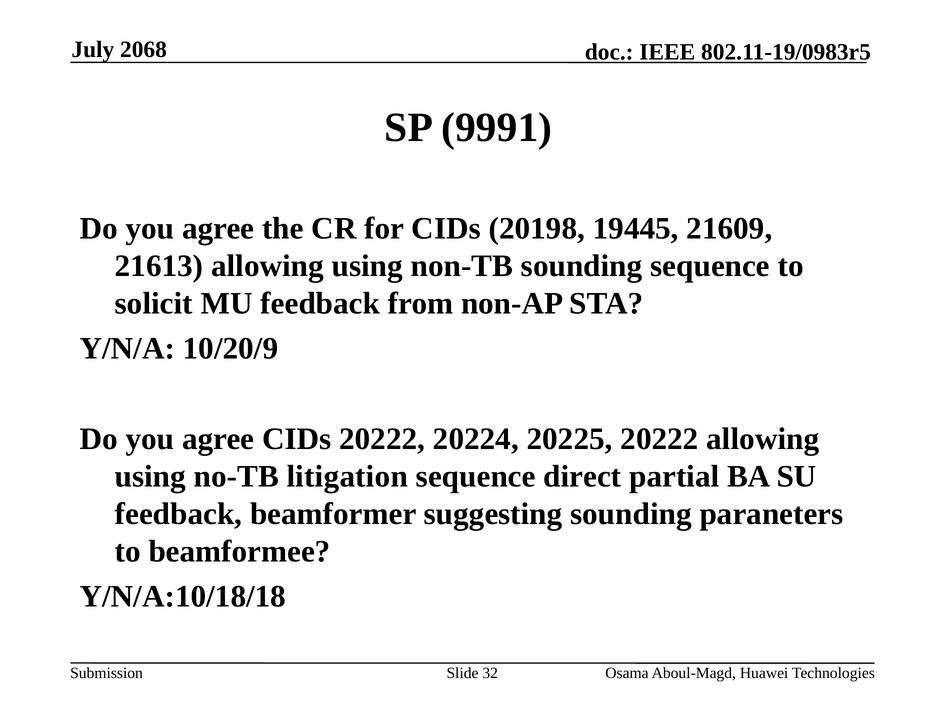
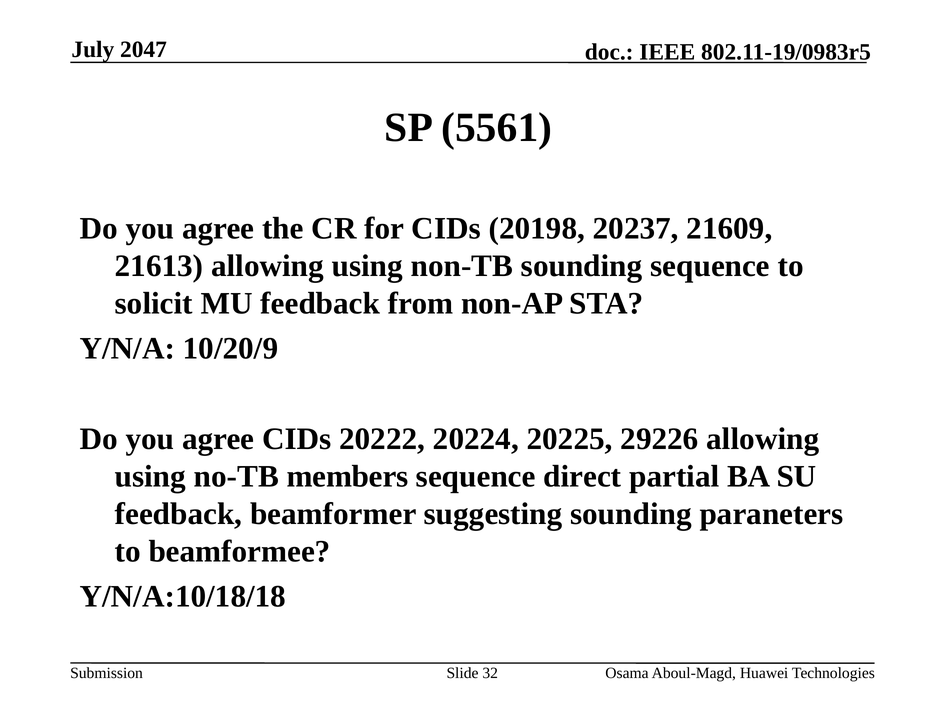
2068: 2068 -> 2047 (144, 50)
9991: 9991 -> 5561 (497, 128)
19445: 19445 -> 20237 (636, 229)
20225 20222: 20222 -> 29226 (659, 440)
litigation: litigation -> members (348, 477)
